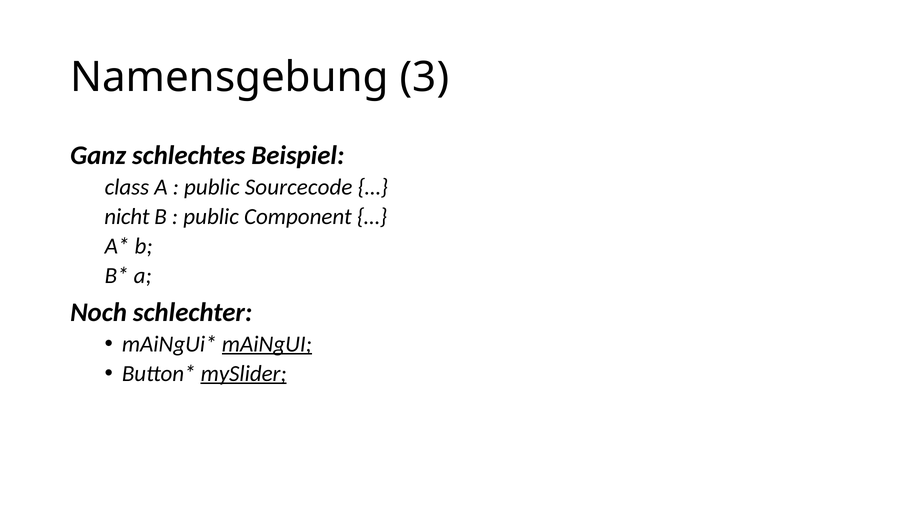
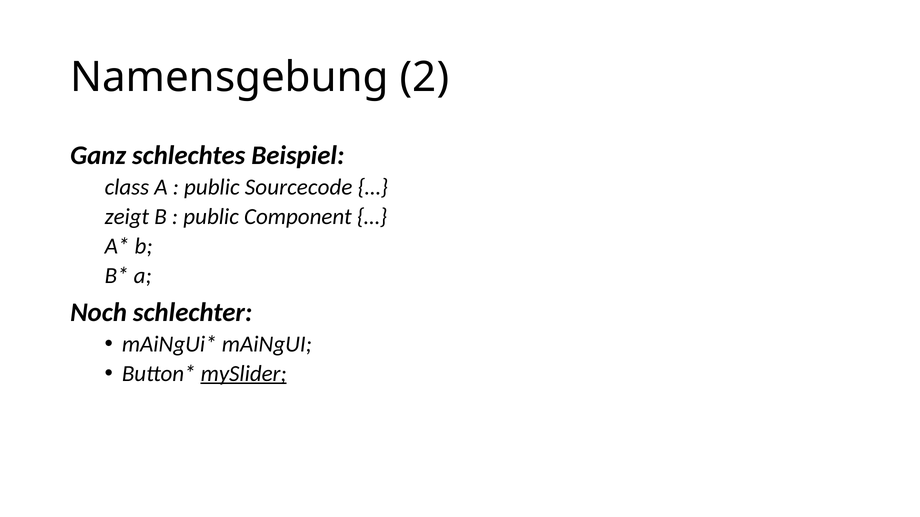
3: 3 -> 2 (425, 77)
nicht: nicht -> zeigt (127, 217)
mAiNgUI underline: present -> none (267, 344)
